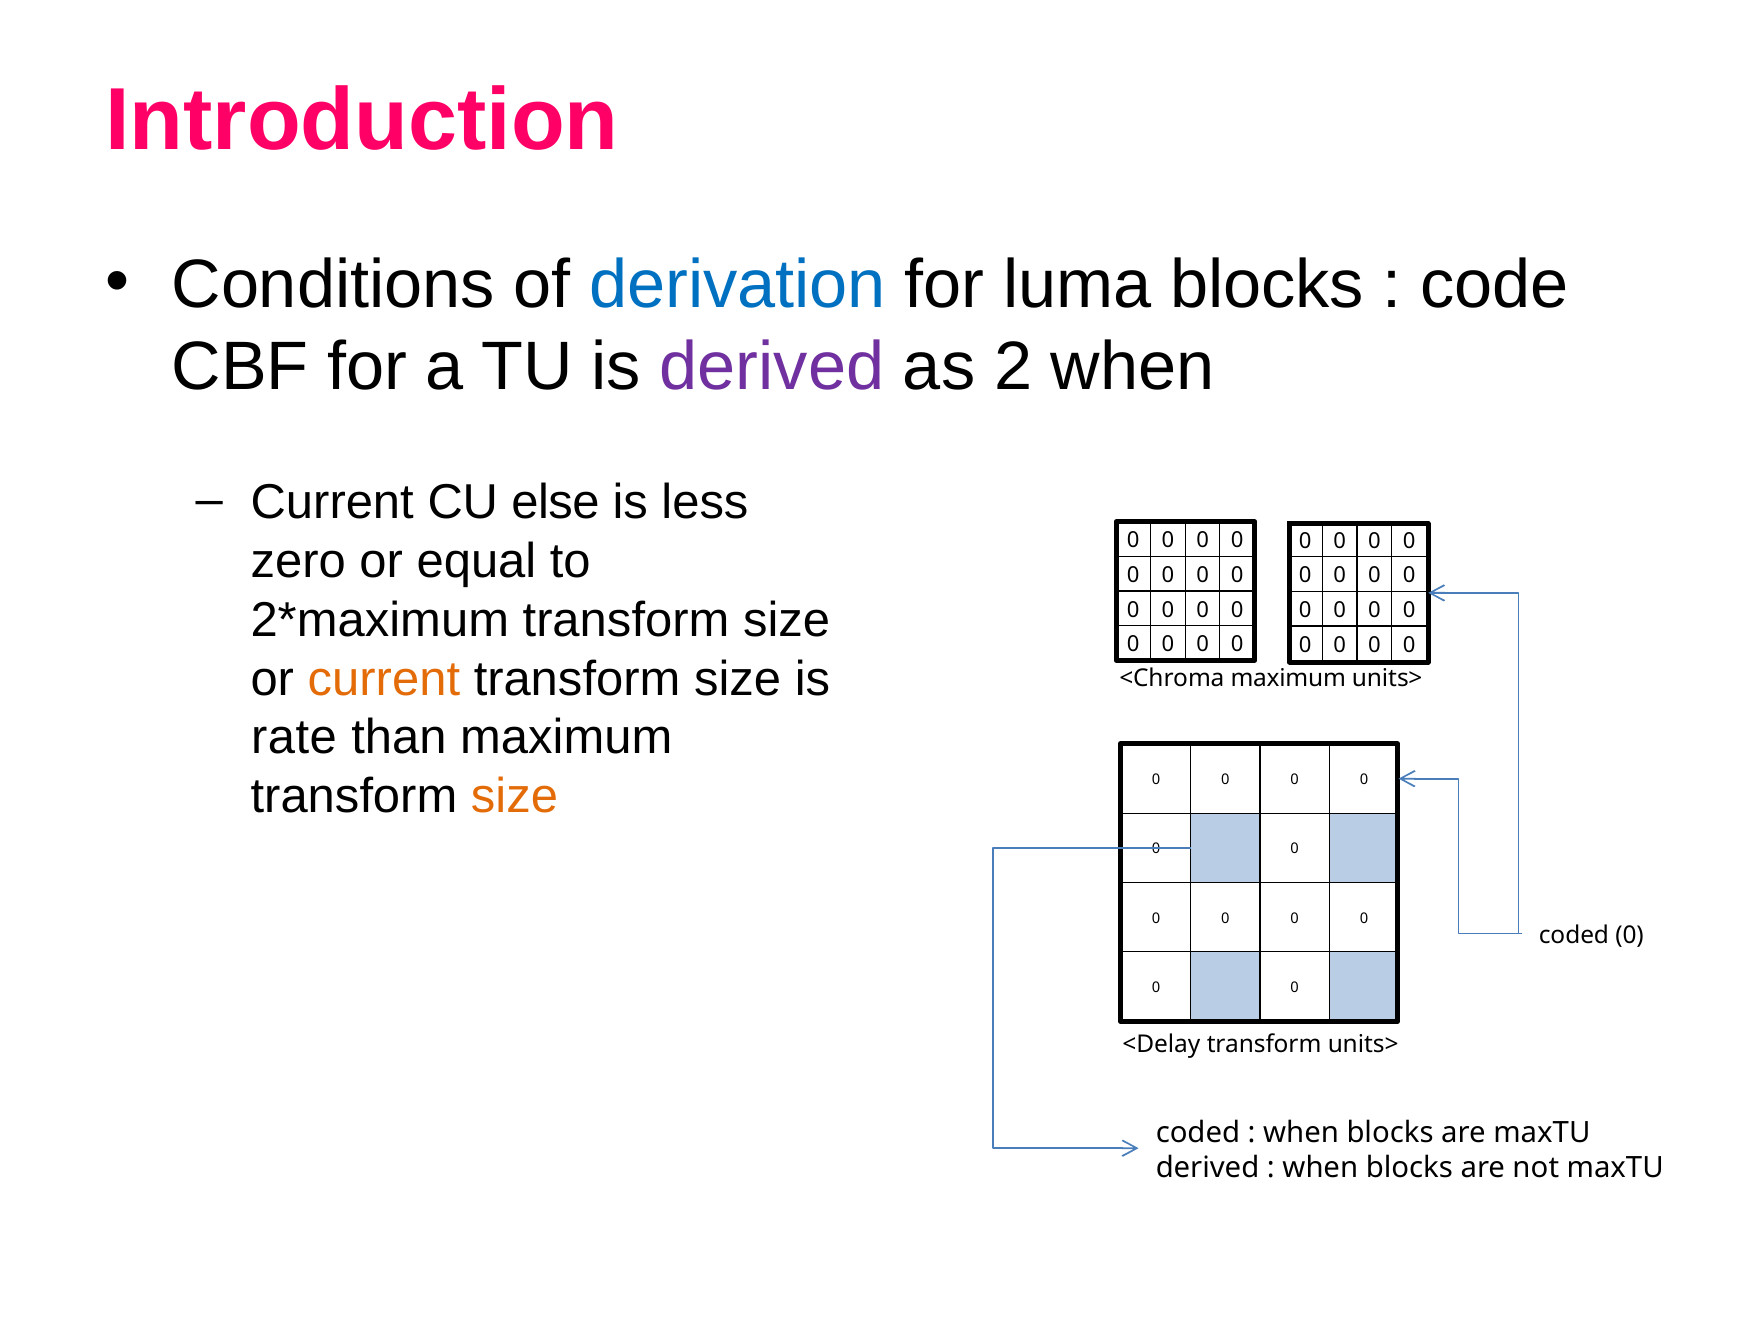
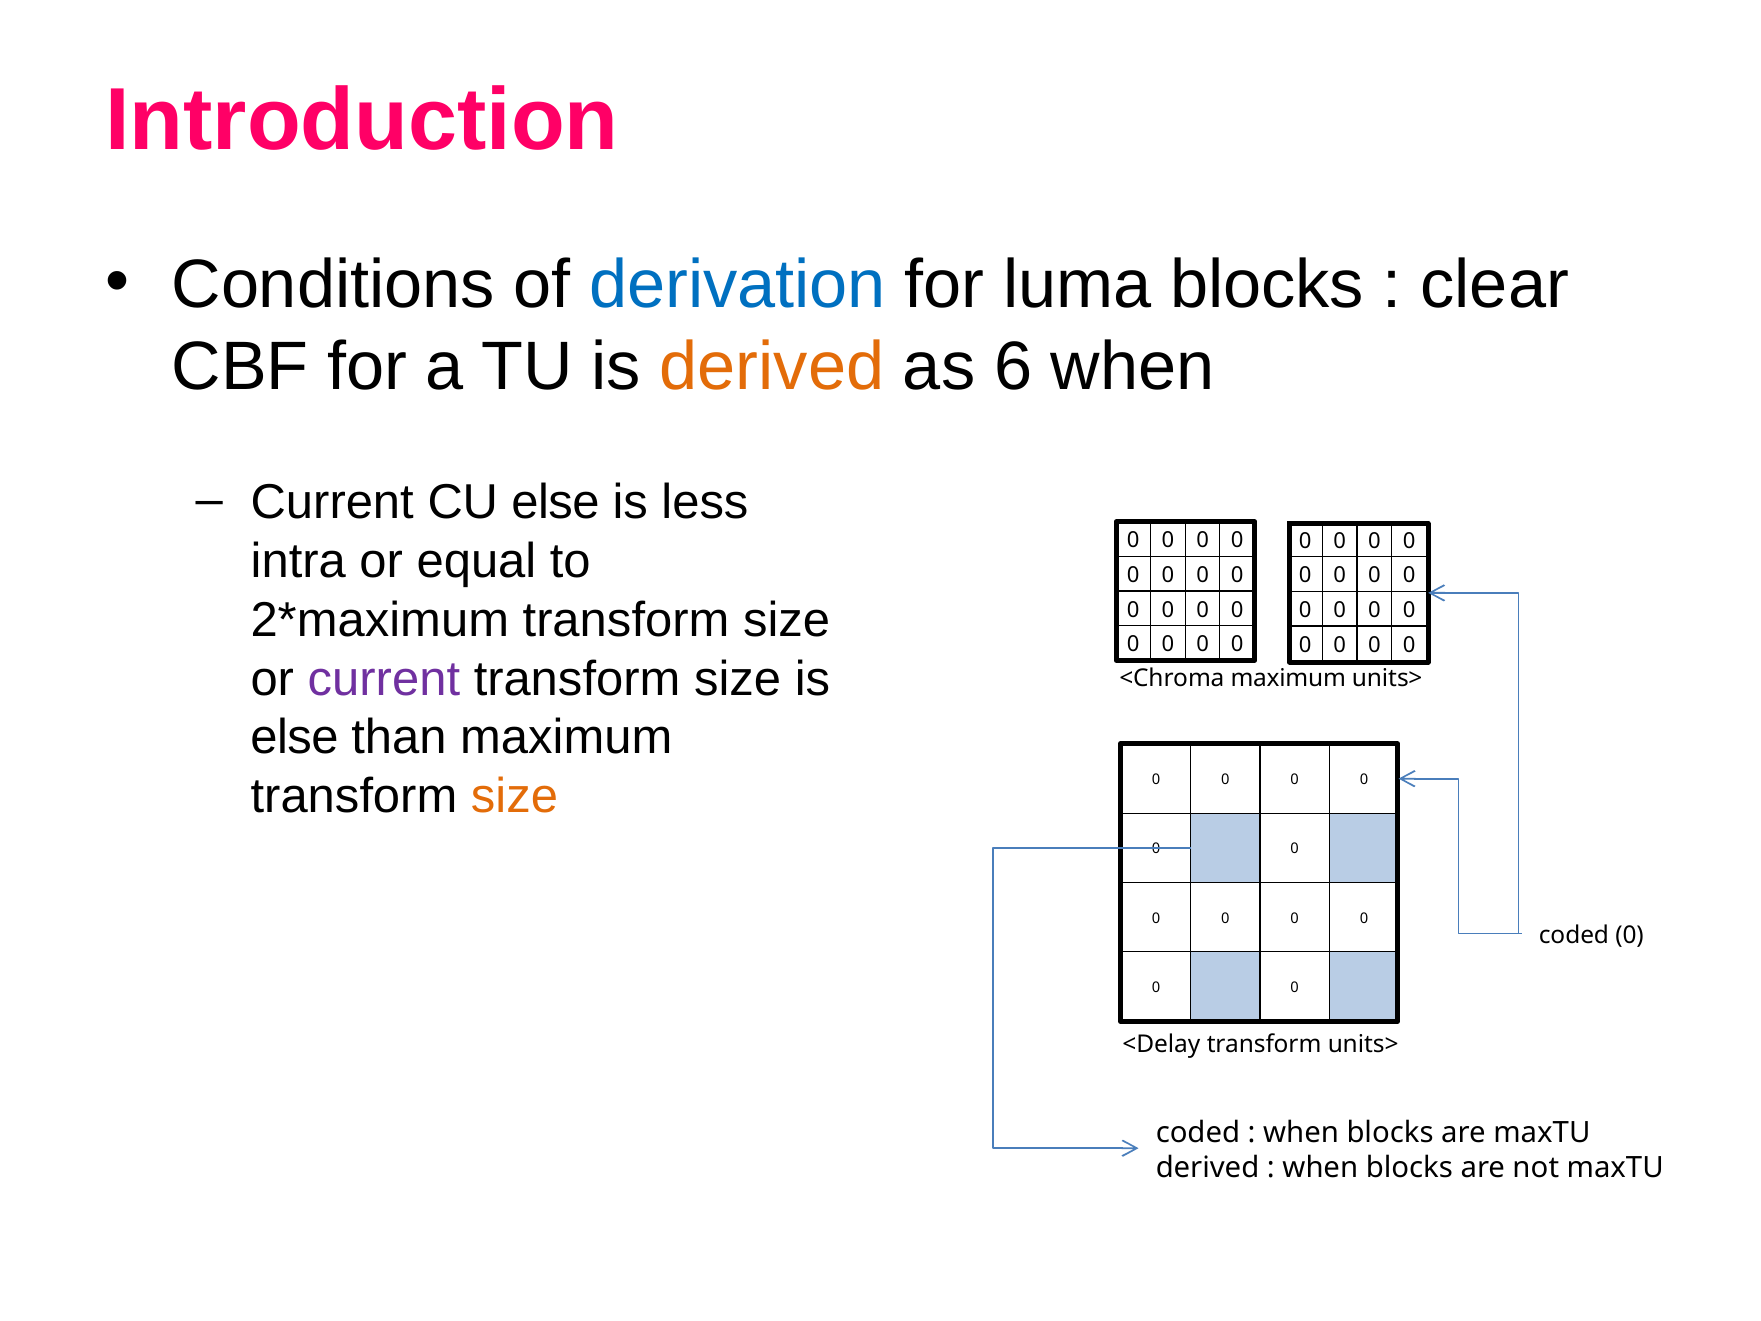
code: code -> clear (1495, 285)
derived colour: purple -> orange (772, 367)
2: 2 -> 6 (1013, 367)
zero: zero -> intra (298, 561)
current colour: orange -> purple (384, 679)
rate: rate -> else (294, 738)
